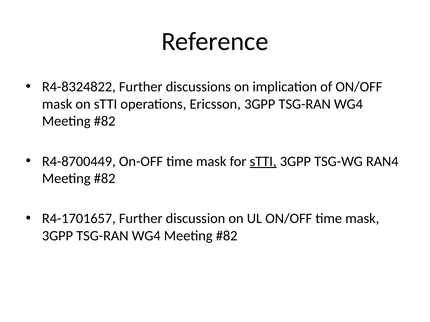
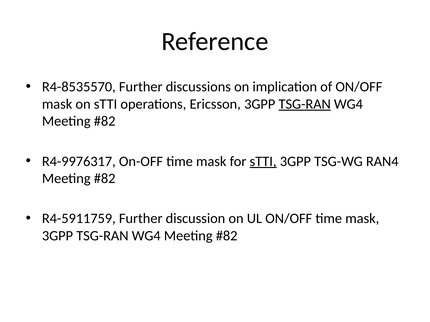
R4-8324822: R4-8324822 -> R4-8535570 (79, 87)
TSG-RAN underline: none -> present (305, 104)
R4-8700449: R4-8700449 -> R4-9976317 (79, 162)
R4-1701657: R4-1701657 -> R4-5911759 (79, 219)
